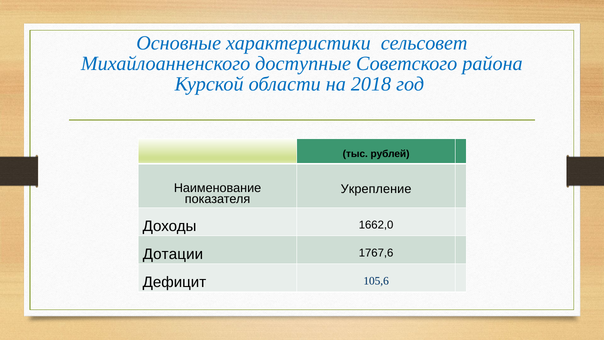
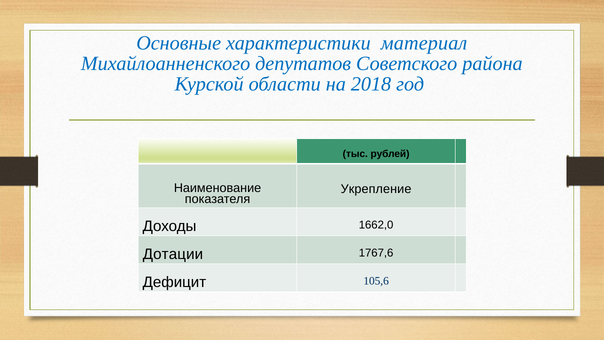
сельсовет: сельсовет -> материал (424, 43)
доступные: доступные -> депутатов (303, 63)
